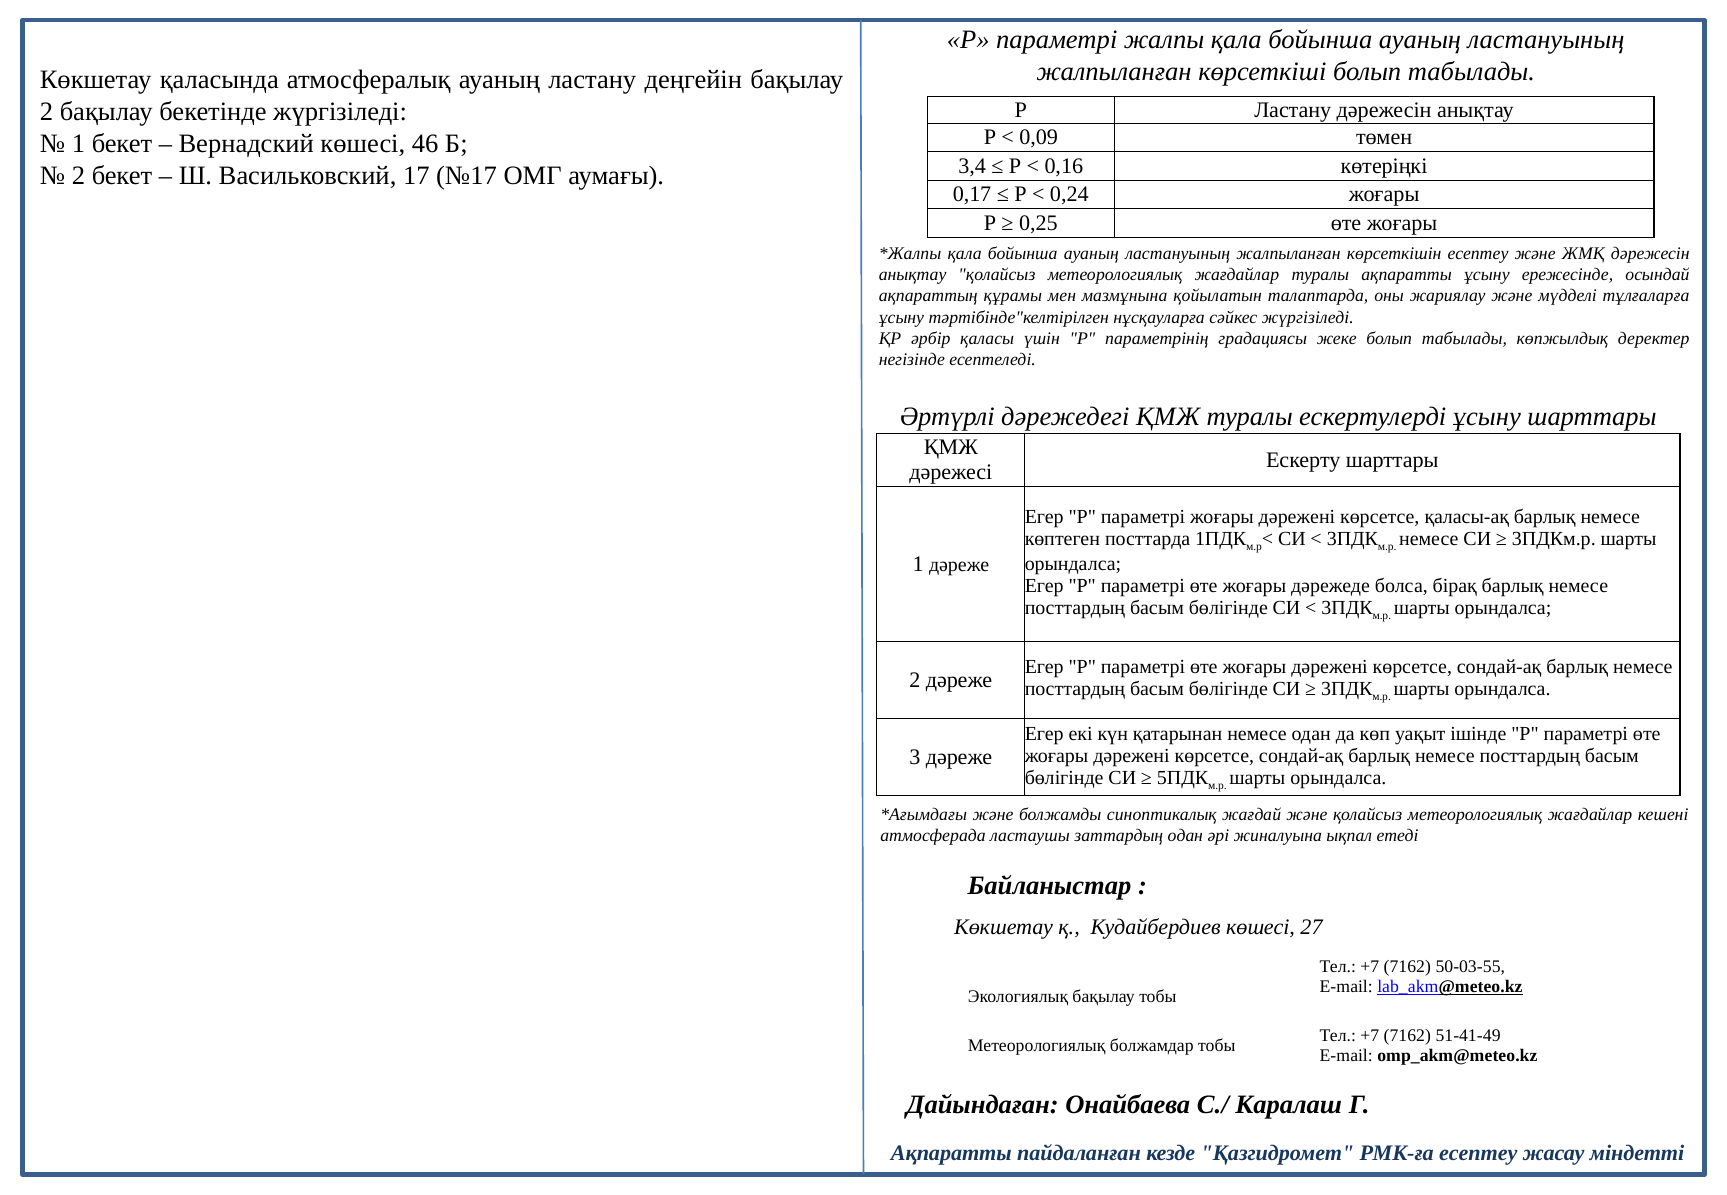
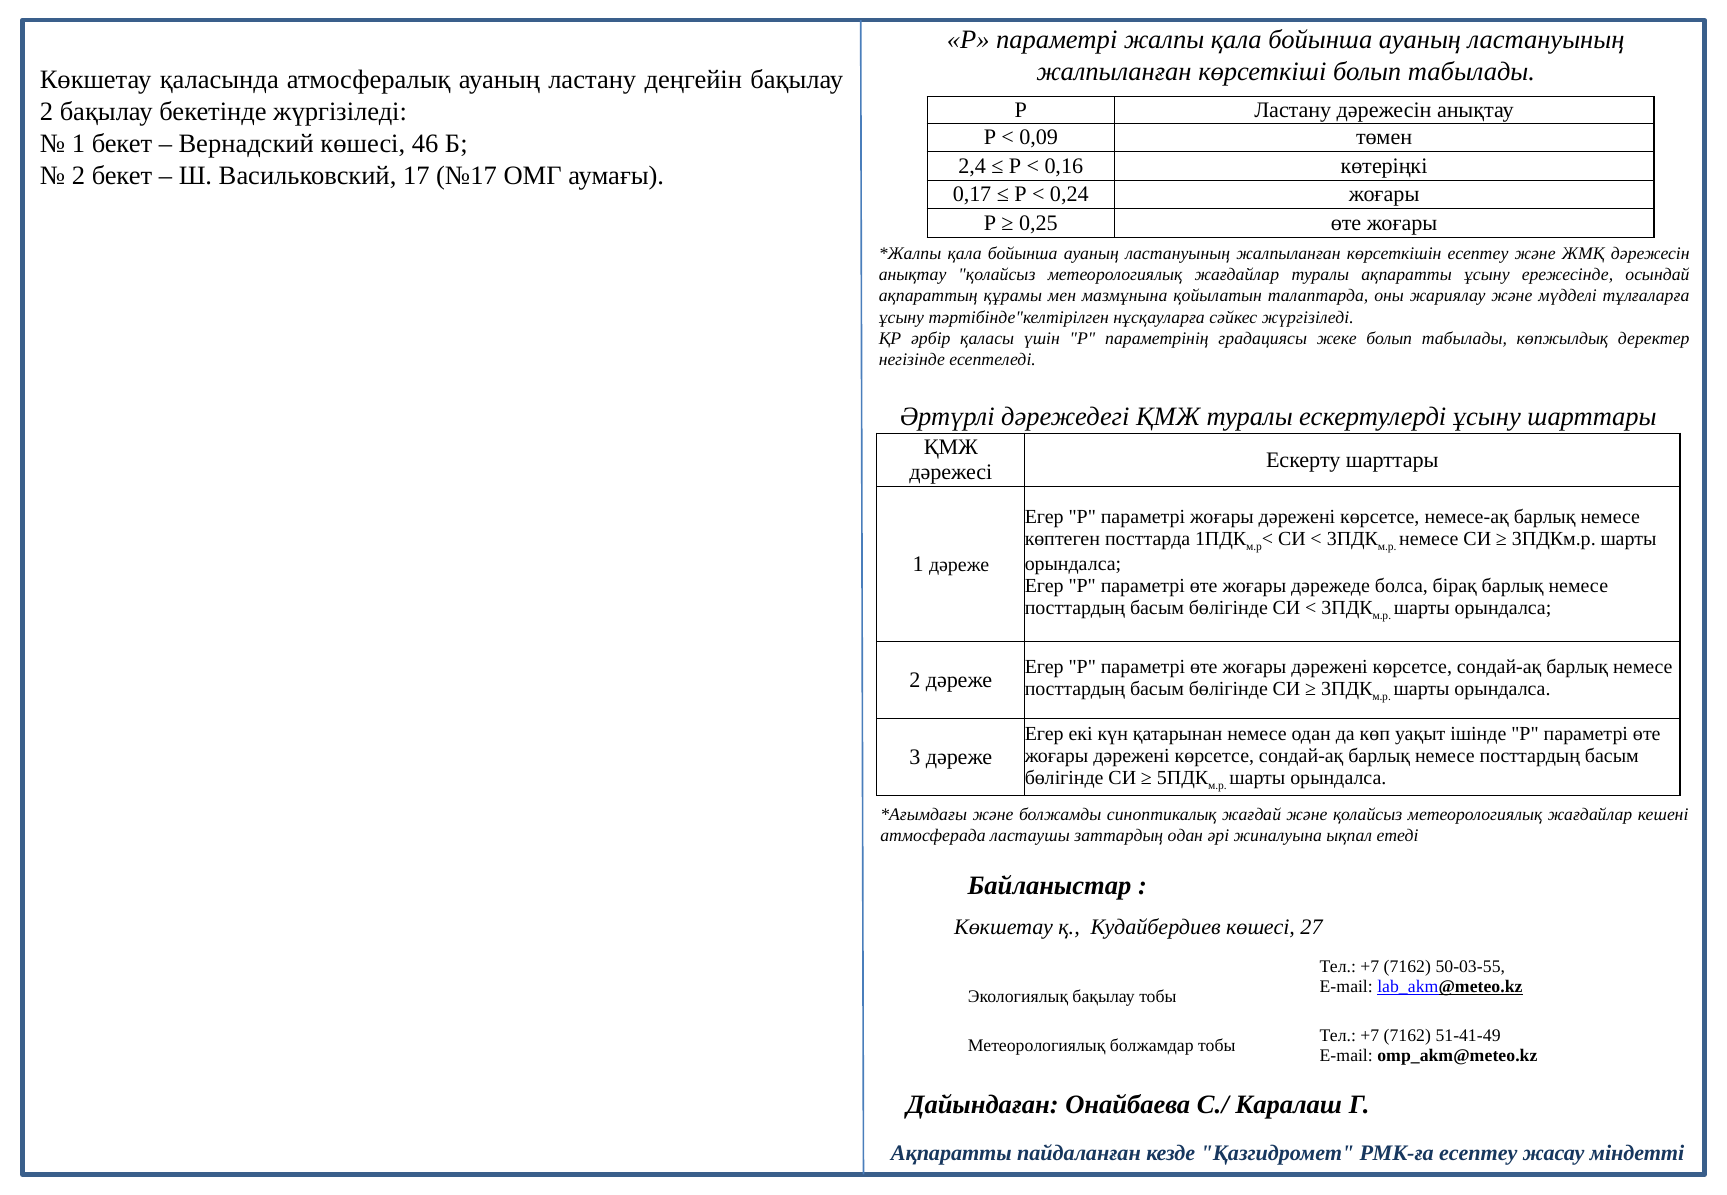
3,4: 3,4 -> 2,4 (972, 166)
қаласы-ақ: қаласы-ақ -> немесе-ақ (1467, 517)
